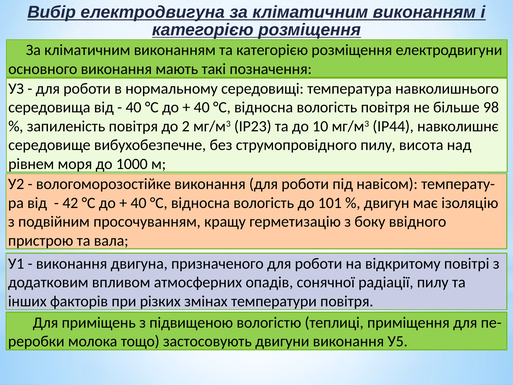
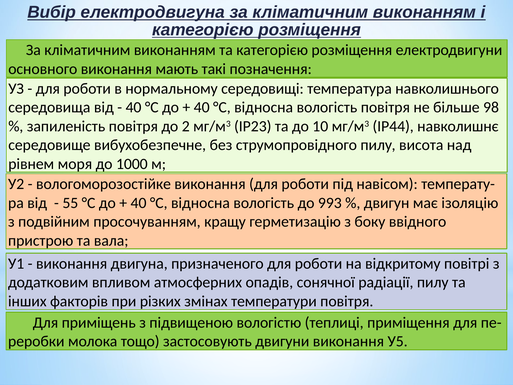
42: 42 -> 55 (70, 203)
101: 101 -> 993 (330, 203)
